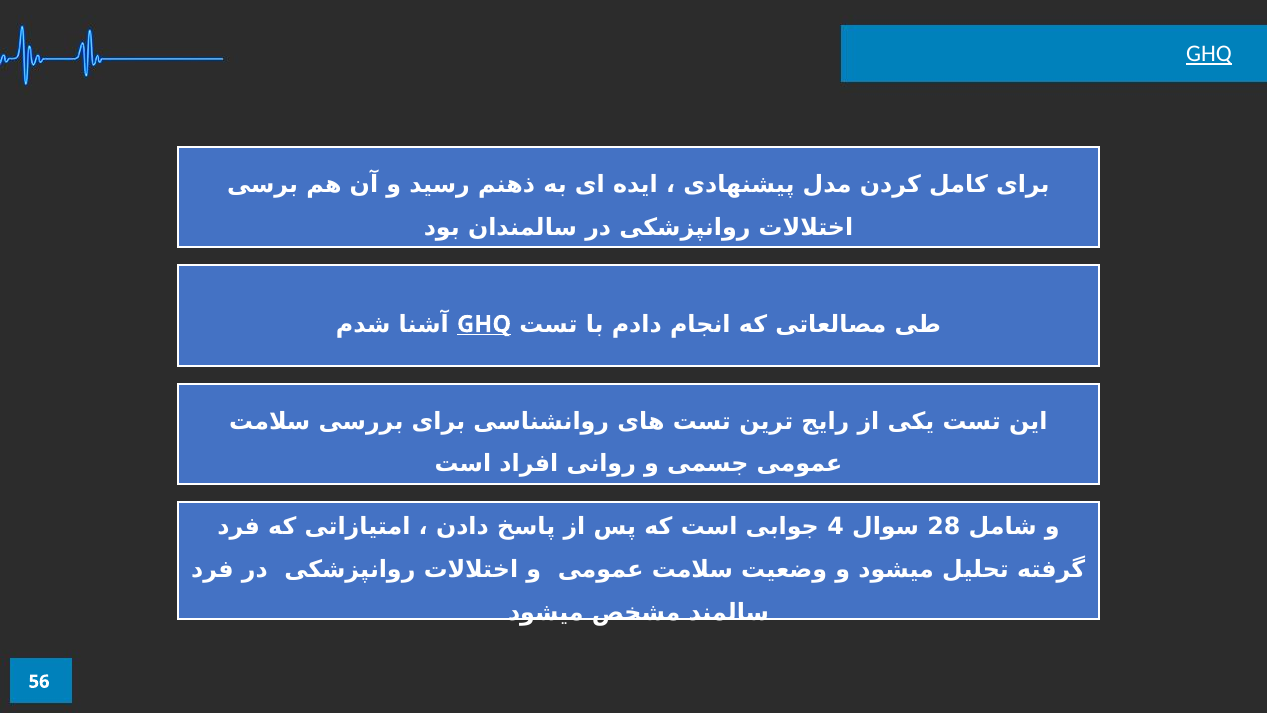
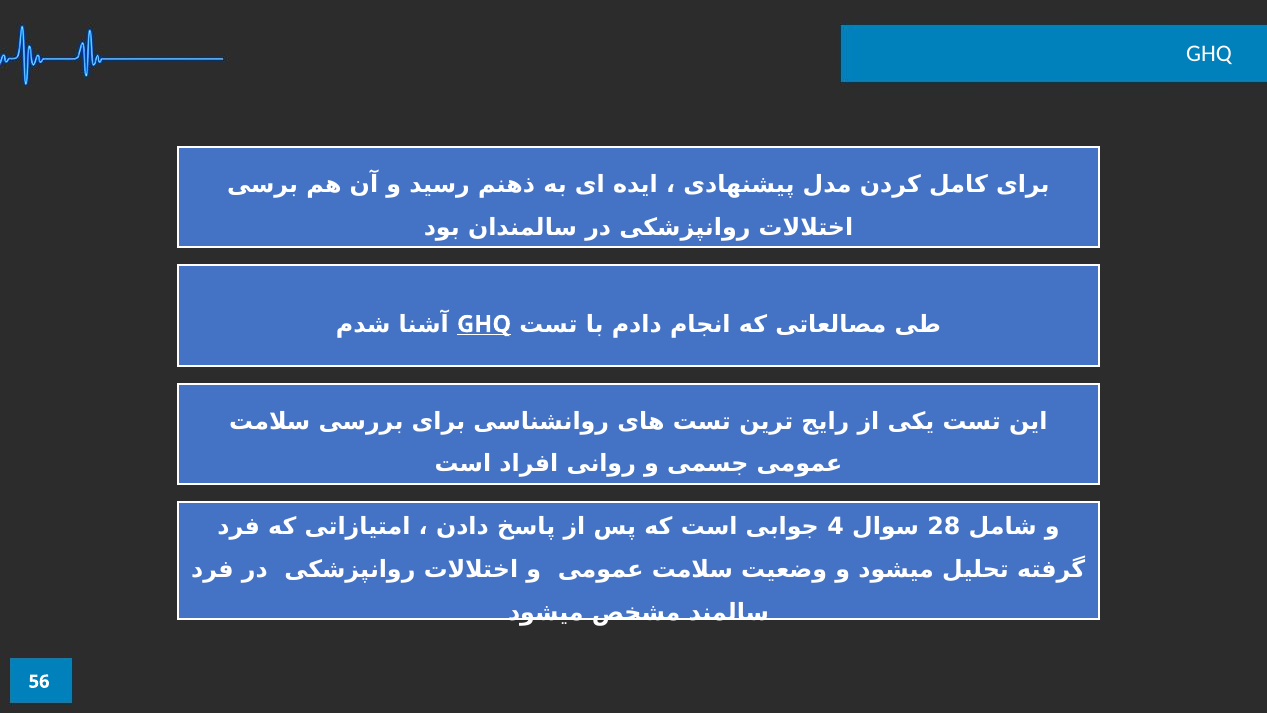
GHQ underline: present -> none (1209, 54)
